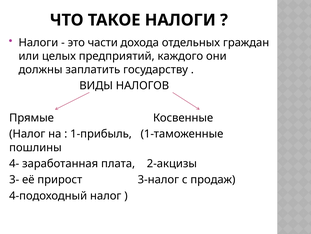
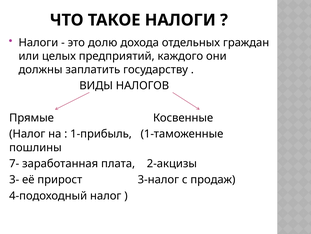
части: части -> долю (103, 42)
4-: 4- -> 7- (14, 163)
